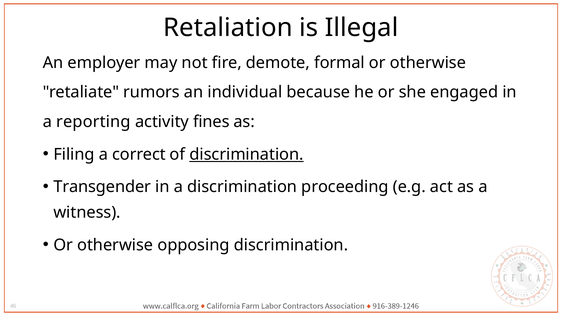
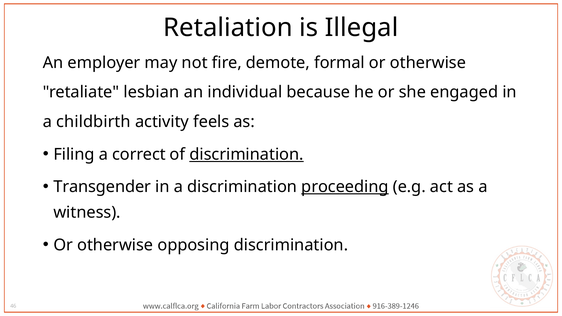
rumors: rumors -> lesbian (151, 92)
reporting: reporting -> childbirth (94, 122)
fines: fines -> feels (211, 122)
proceeding underline: none -> present (345, 187)
